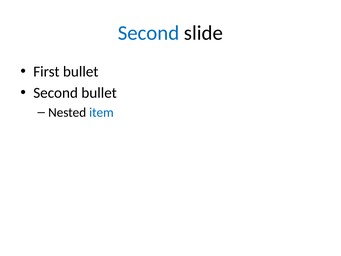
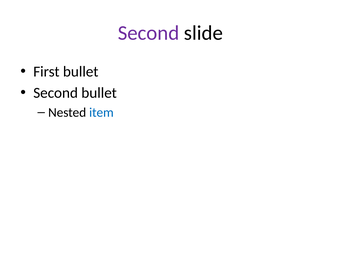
Second colour: blue -> purple (149, 33)
